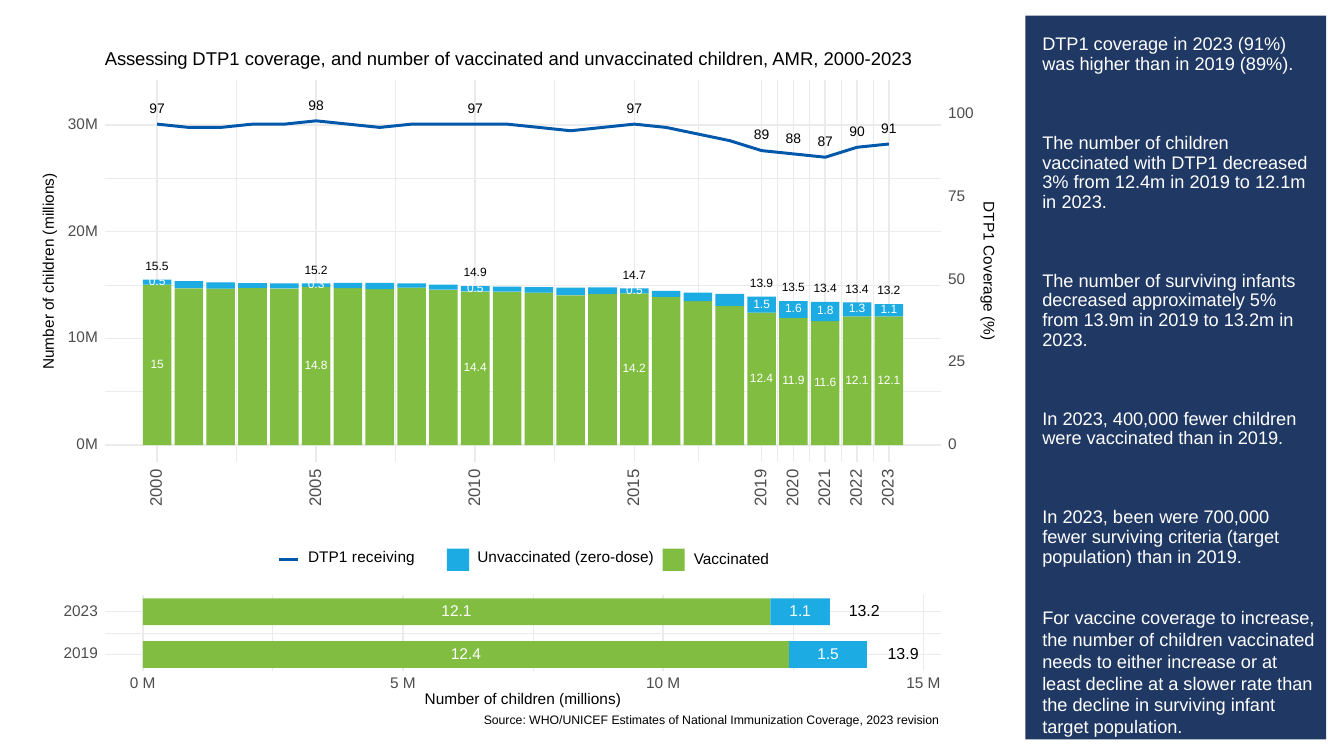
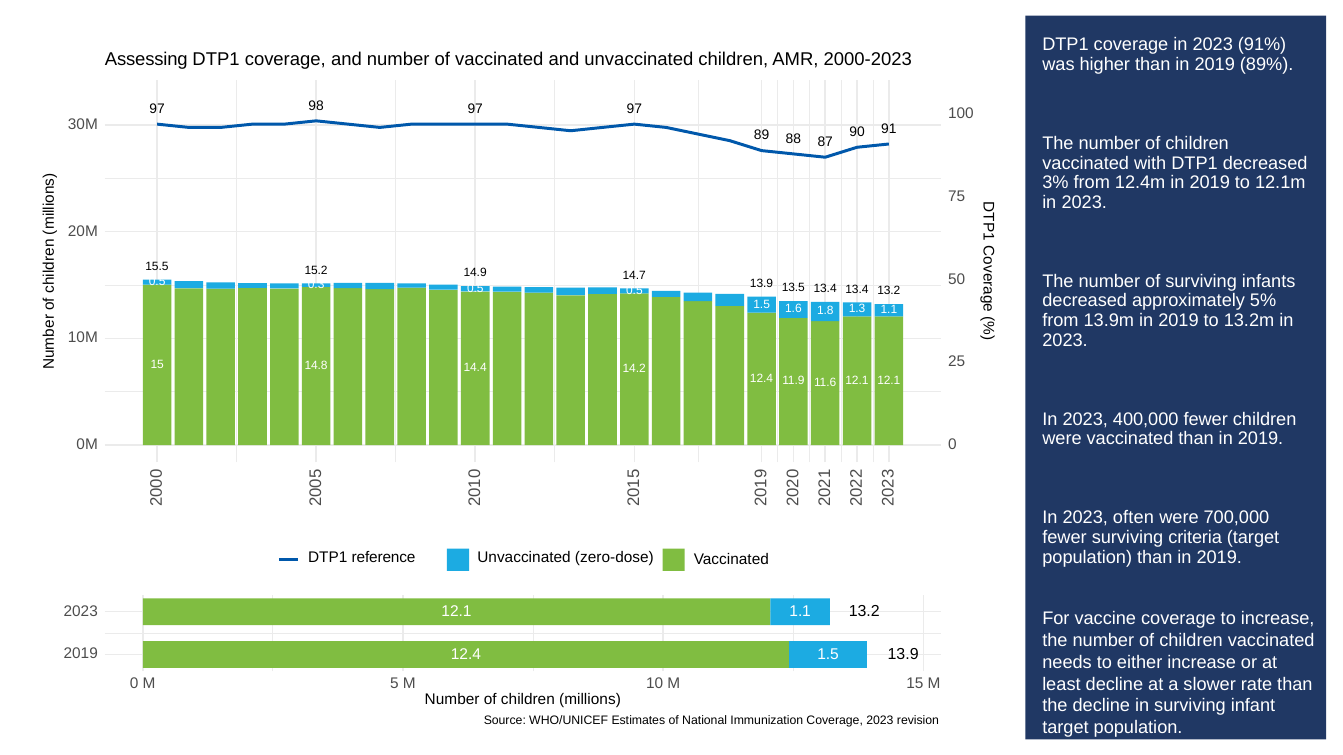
been: been -> often (1134, 518)
receiving: receiving -> reference (384, 558)
